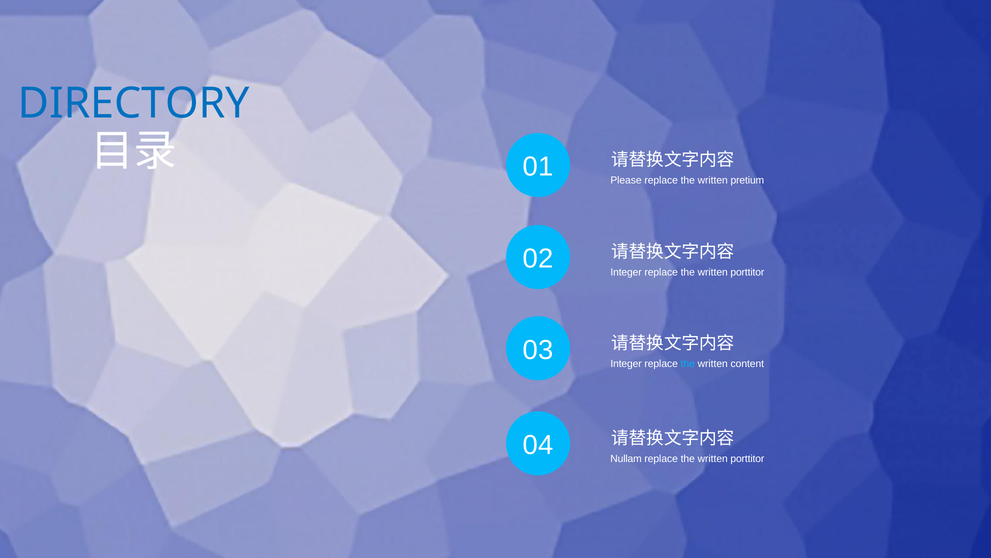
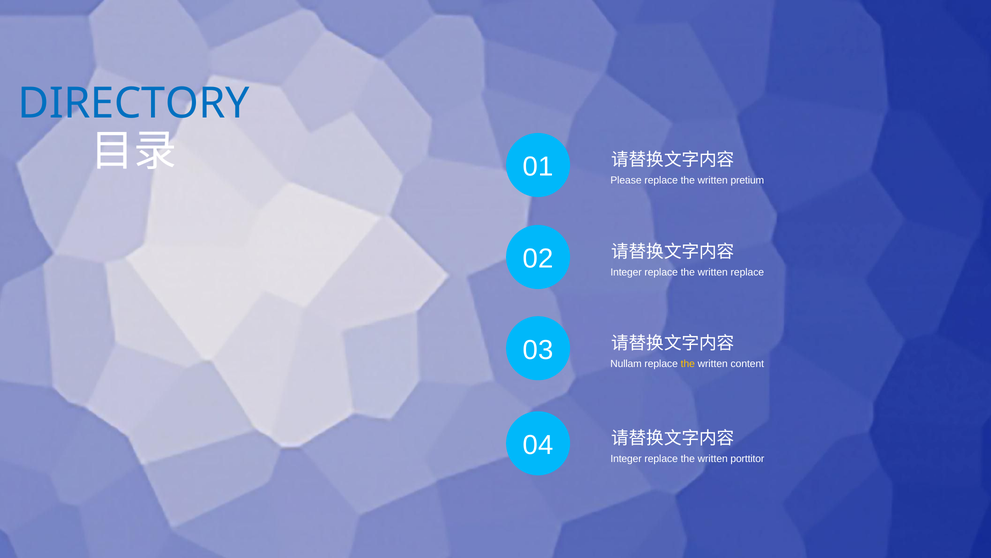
porttitor: porttitor -> replace (747, 272)
03 Integer: Integer -> Nullam (626, 363)
the colour: light blue -> yellow (688, 363)
04 Nullam: Nullam -> Integer (626, 458)
